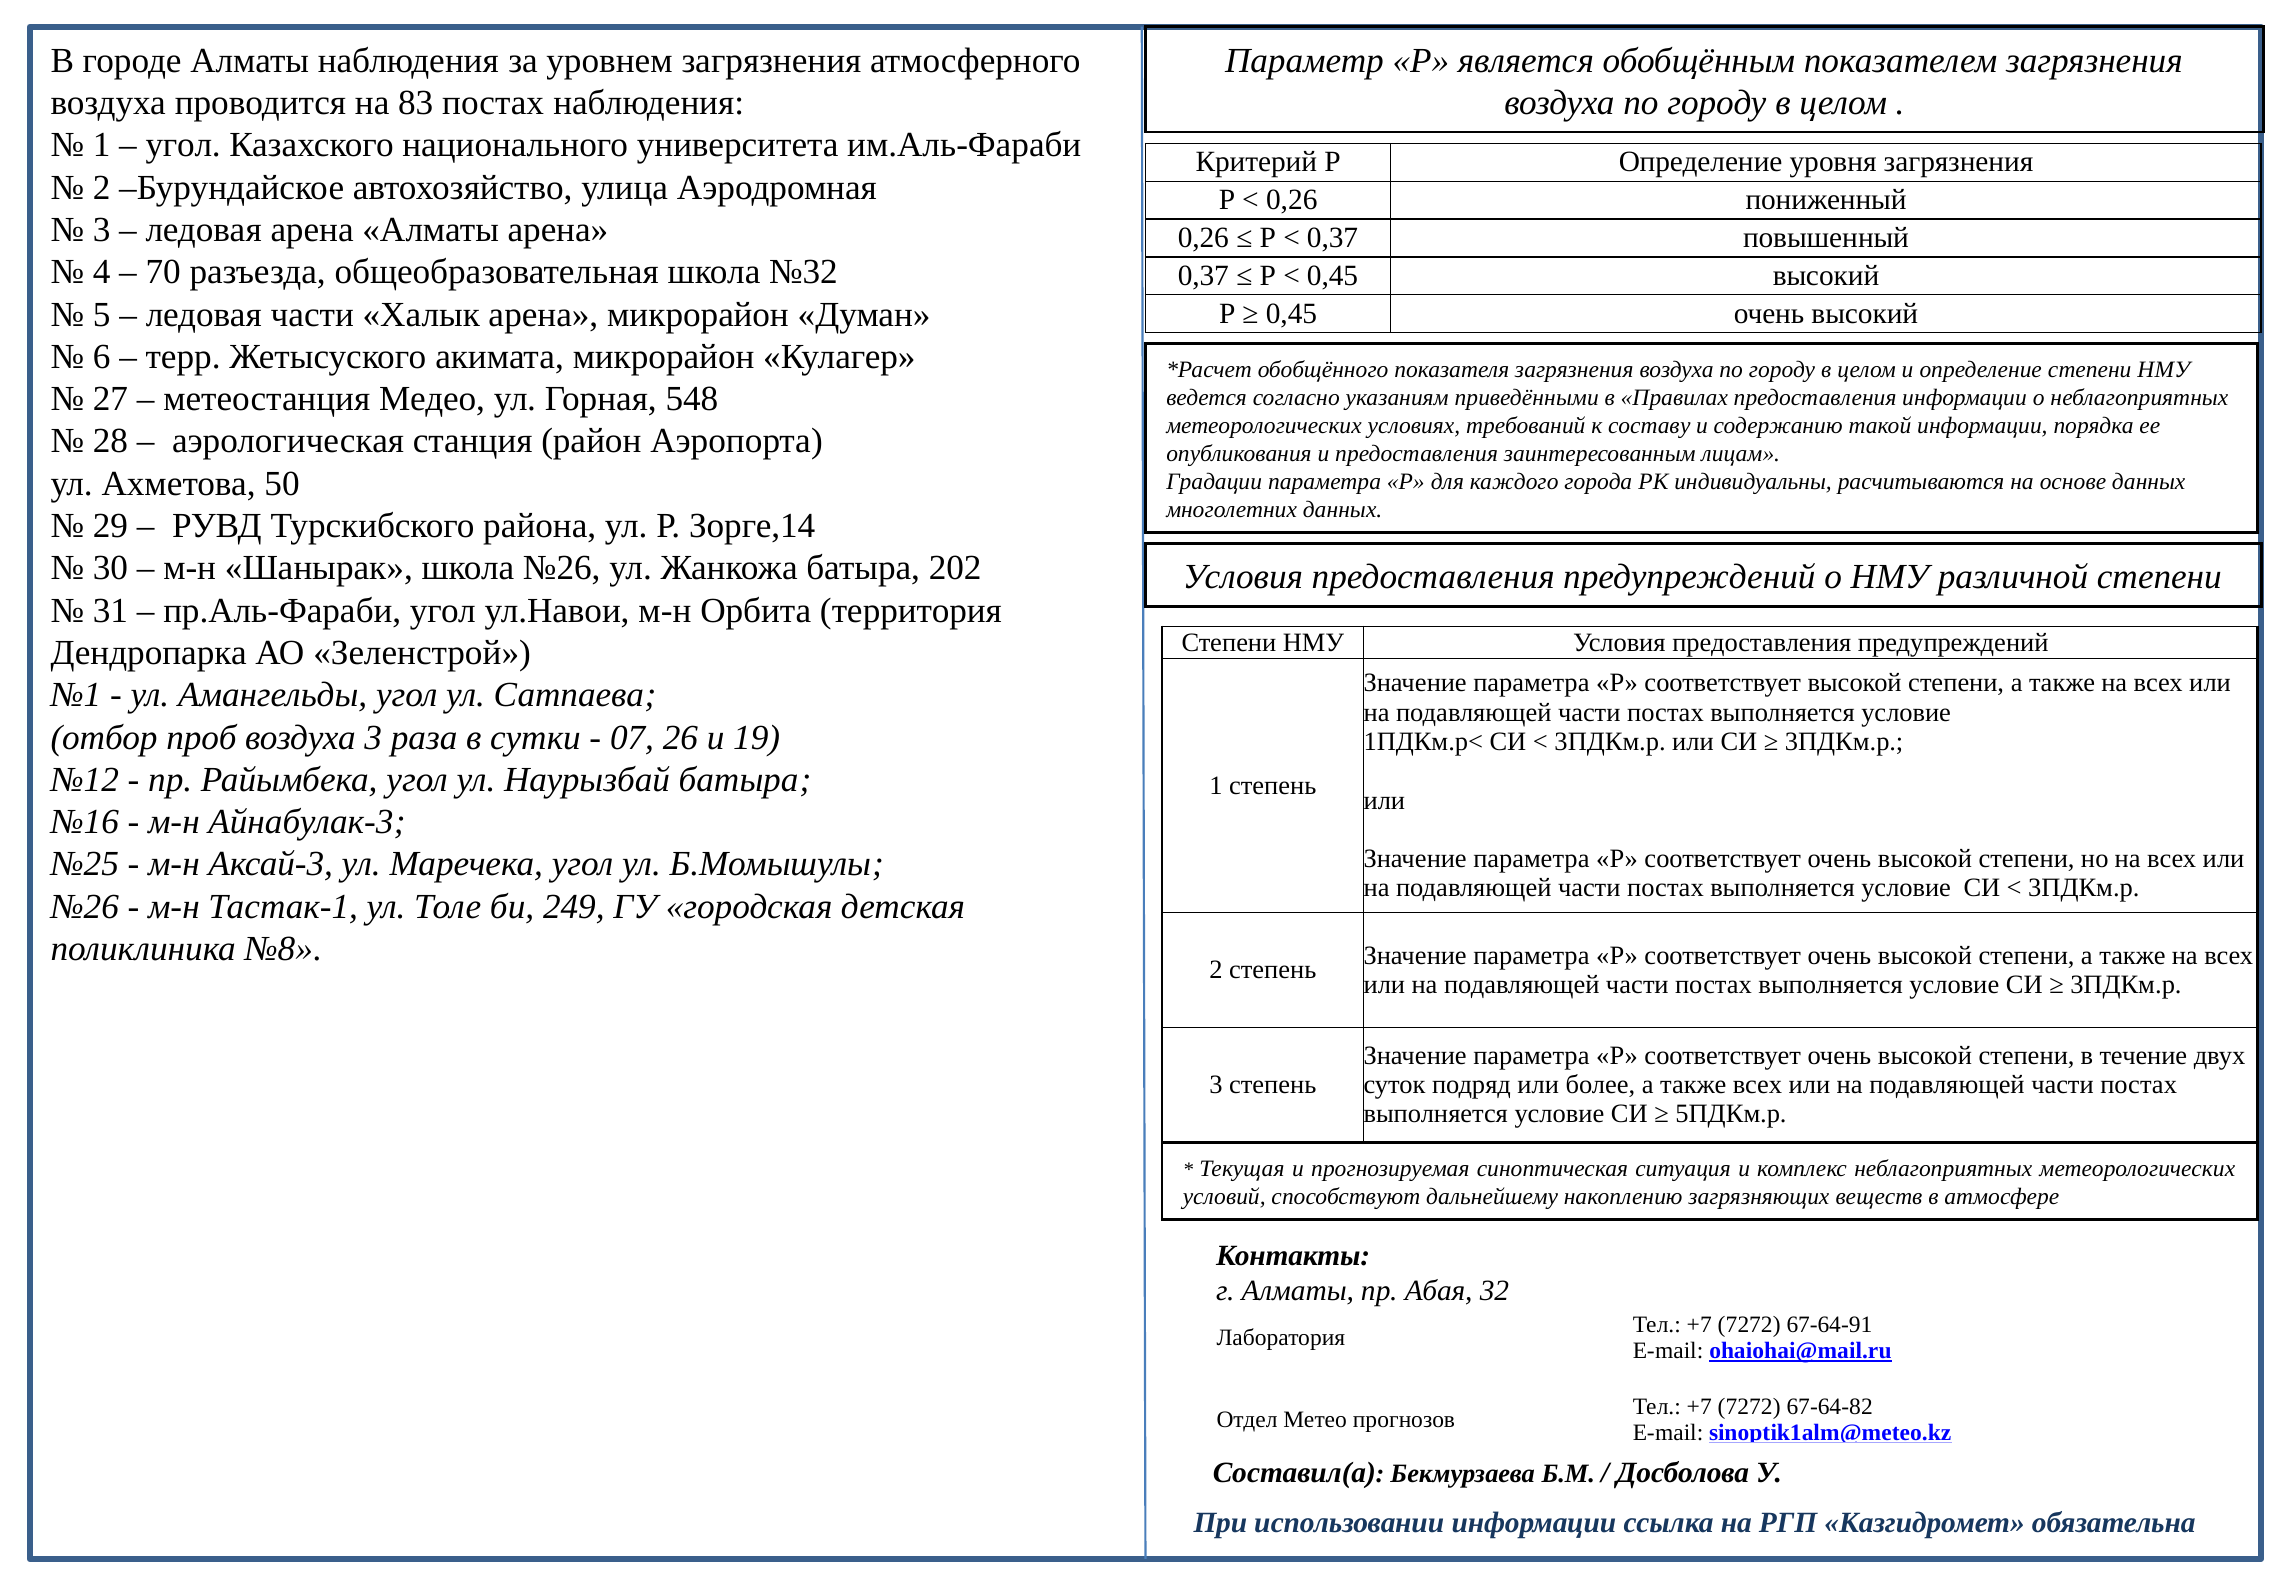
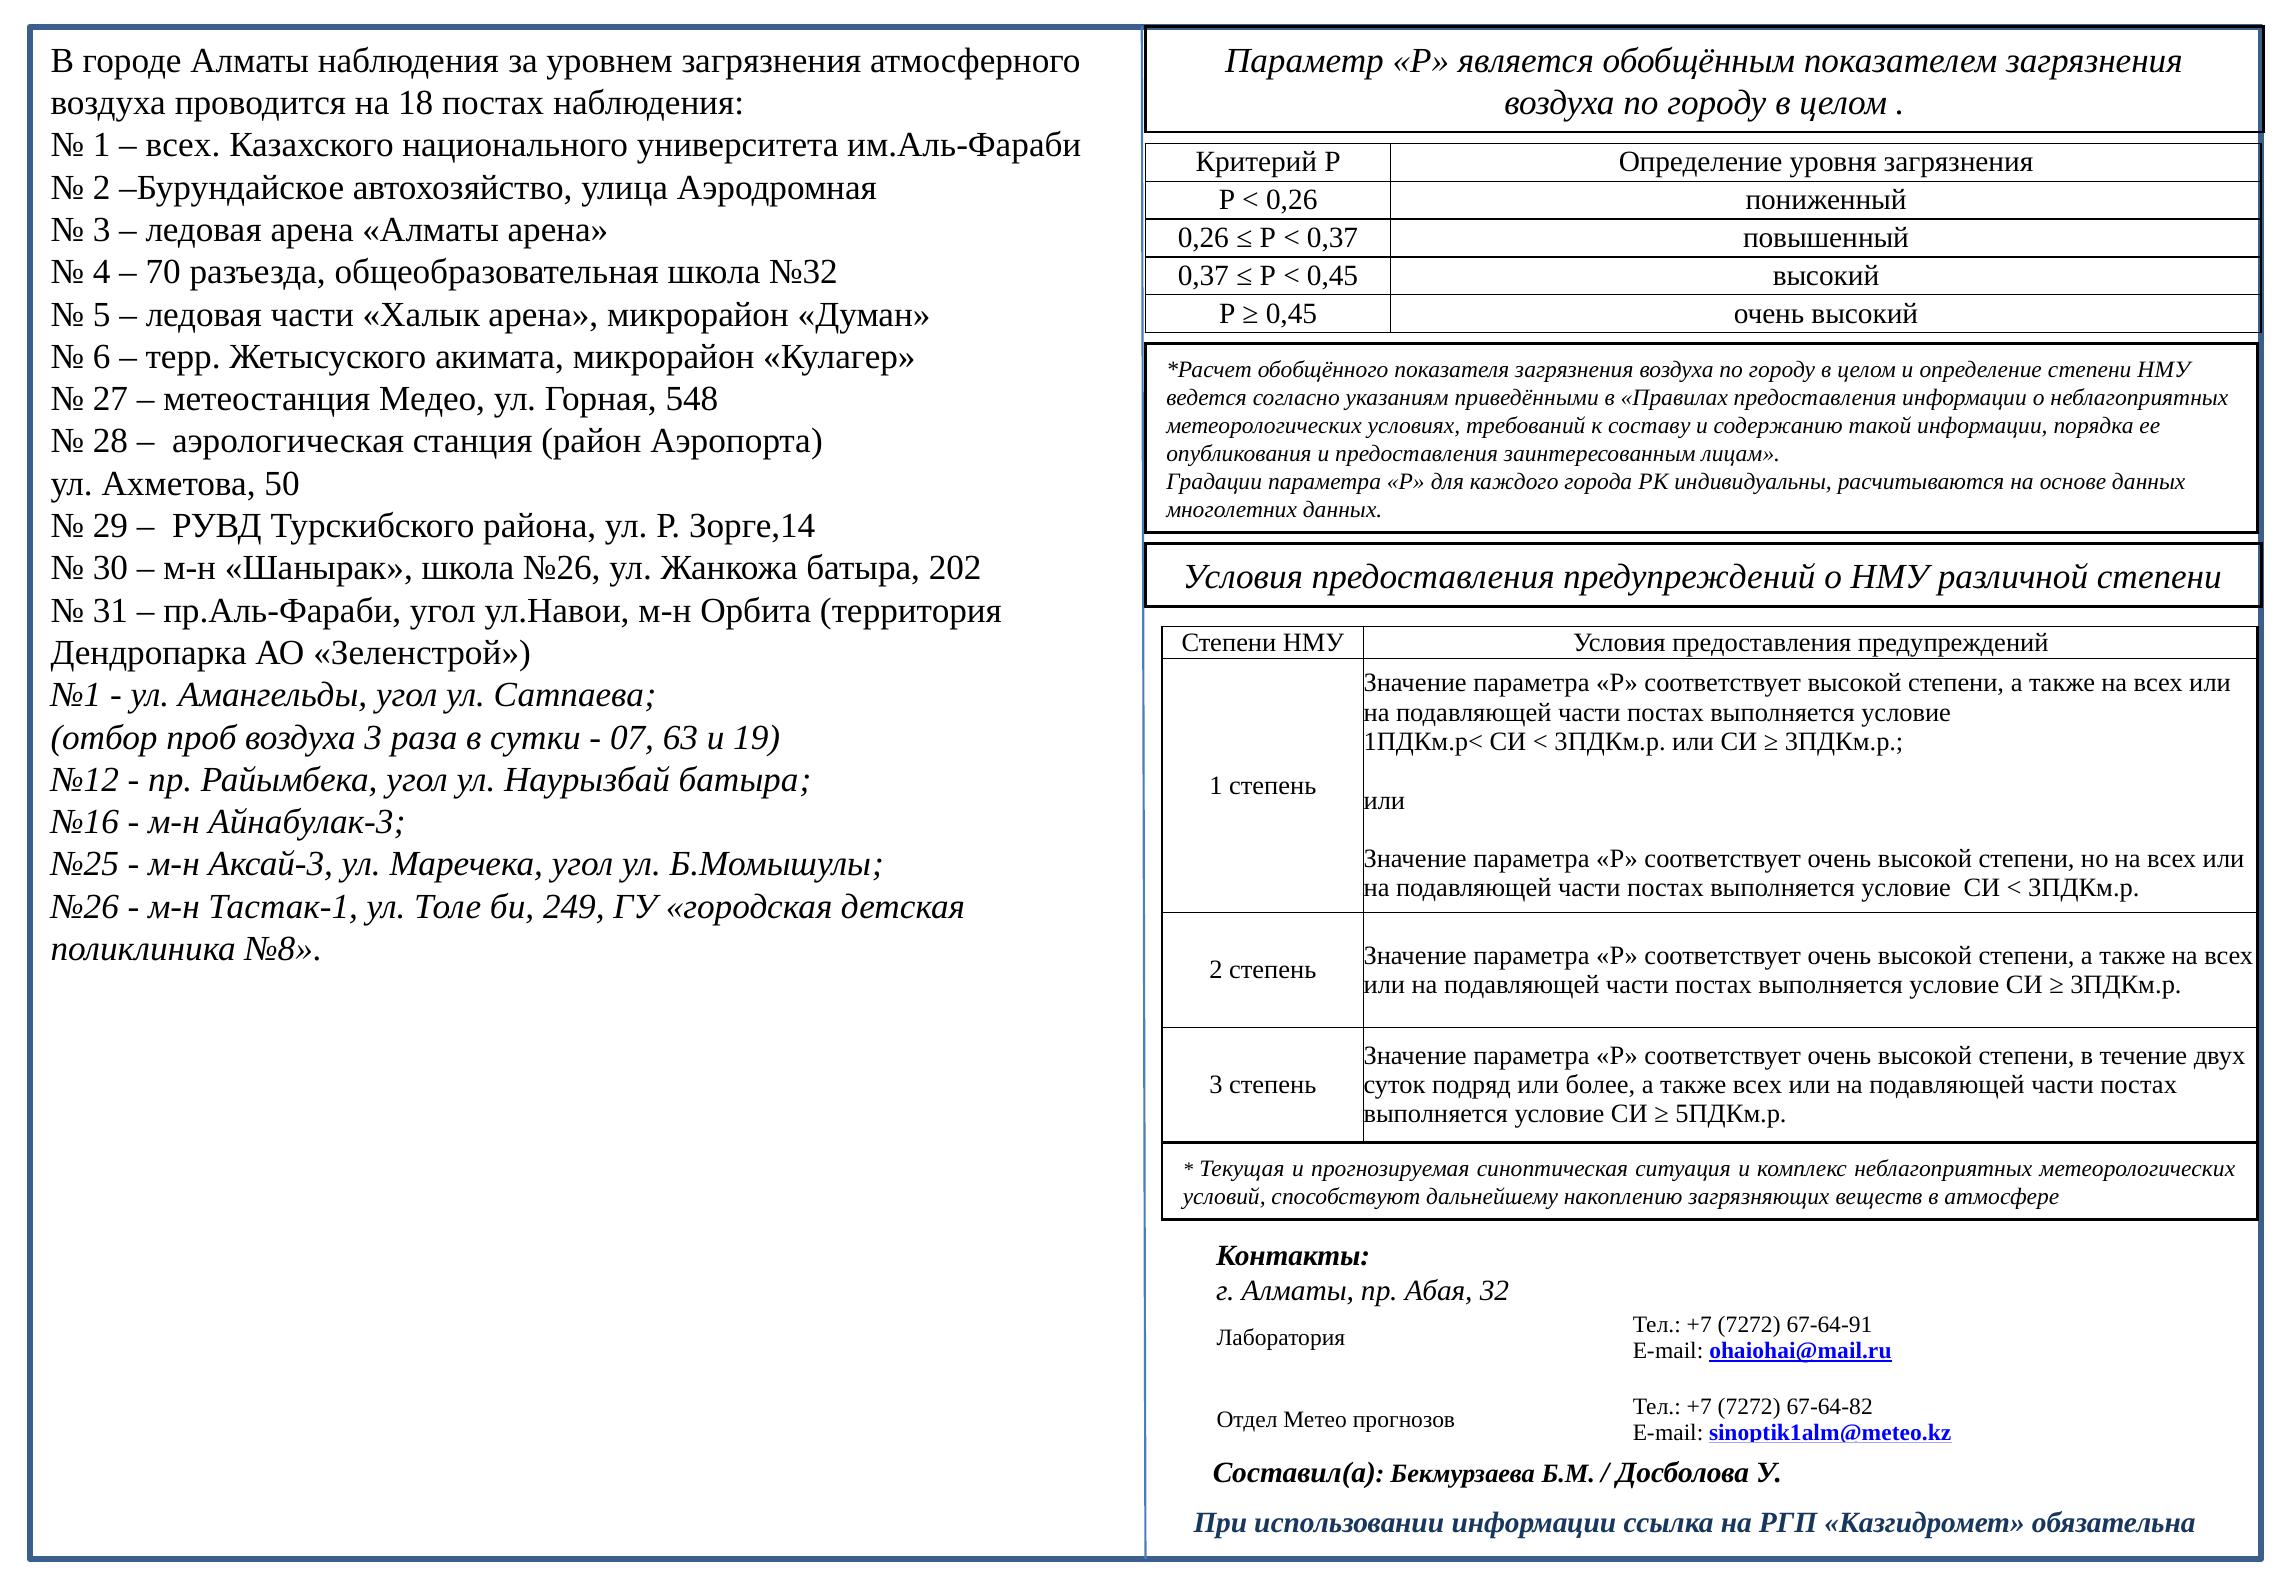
83: 83 -> 18 (416, 103)
угол: угол -> всех (183, 145)
26: 26 -> 63 (680, 737)
